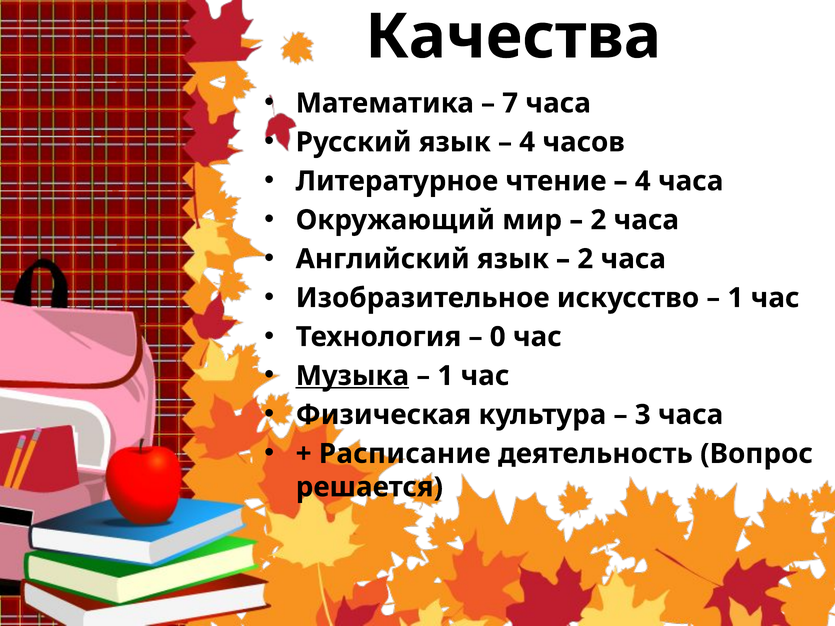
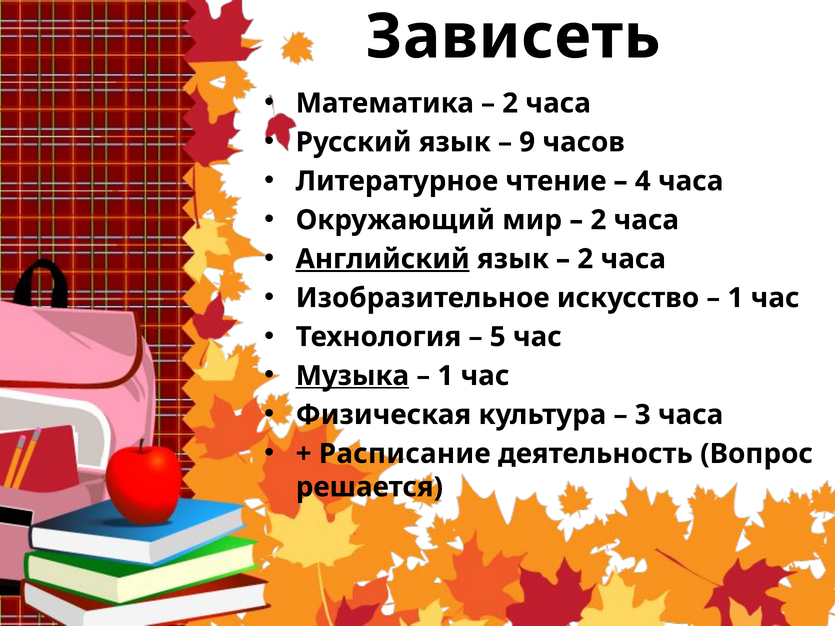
Качества: Качества -> Зависеть (513, 37)
7: 7 -> 2 (510, 103)
4: 4 -> 9 (527, 142)
Английский underline: none -> present (383, 259)
0: 0 -> 5 (498, 337)
